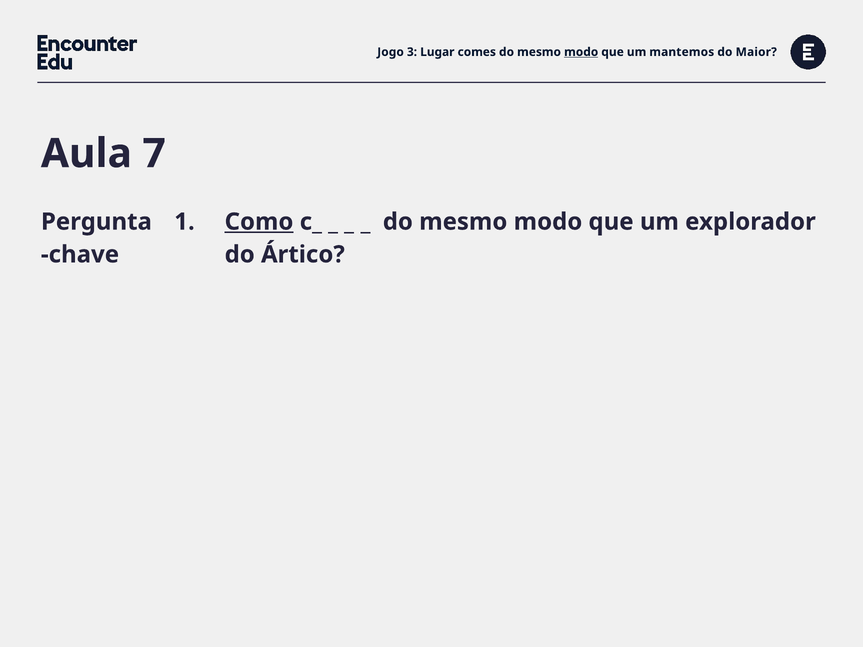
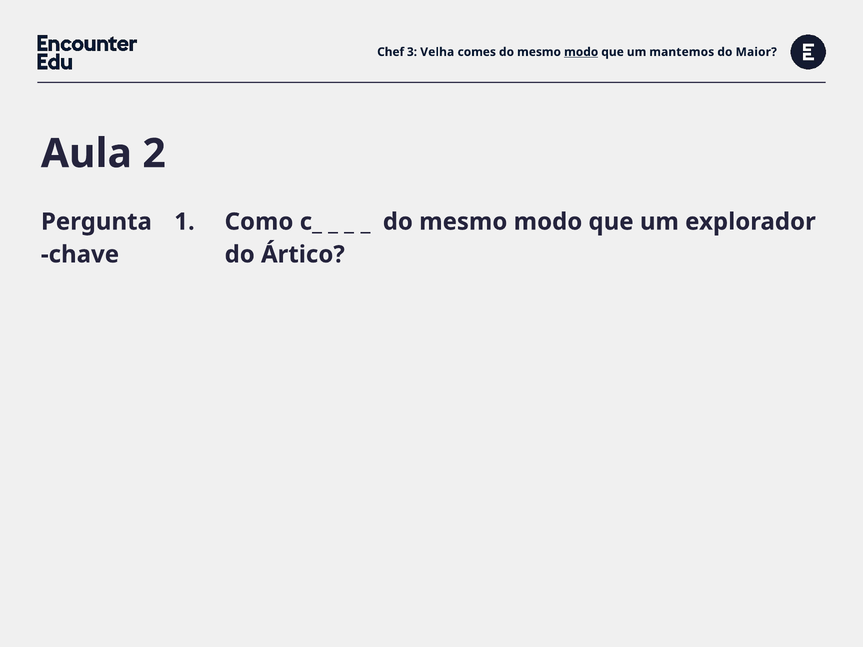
Jogo: Jogo -> Chef (391, 52)
Lugar: Lugar -> Velha (437, 52)
7: 7 -> 2 (154, 154)
Como underline: present -> none (259, 222)
